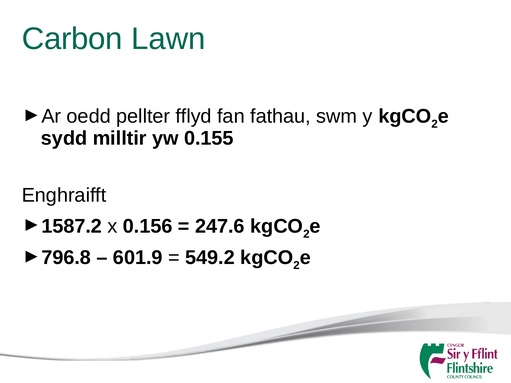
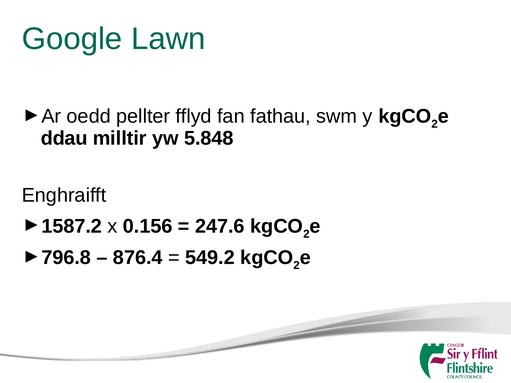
Carbon: Carbon -> Google (72, 39)
sydd: sydd -> ddau (64, 138)
0.155: 0.155 -> 5.848 (209, 138)
601.9: 601.9 -> 876.4 (138, 258)
